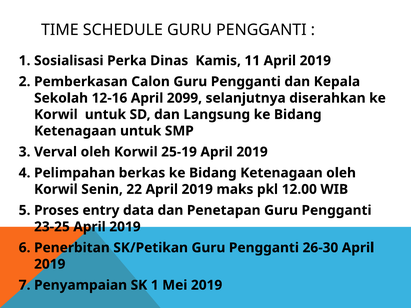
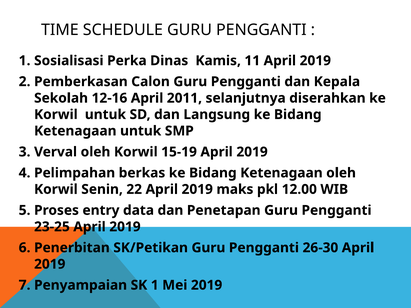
2099: 2099 -> 2011 (184, 98)
25-19: 25-19 -> 15-19 (179, 152)
